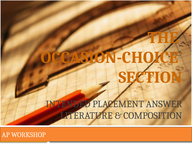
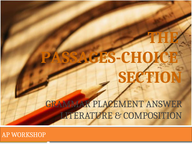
OCCASION-CHOICE: OCCASION-CHOICE -> PASSAGES-CHOICE (109, 57)
INTENDED: INTENDED -> GRAMMAR (68, 104)
